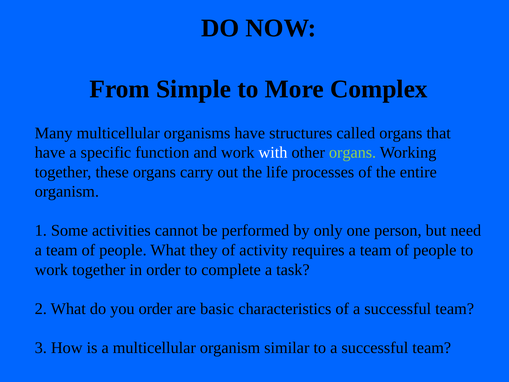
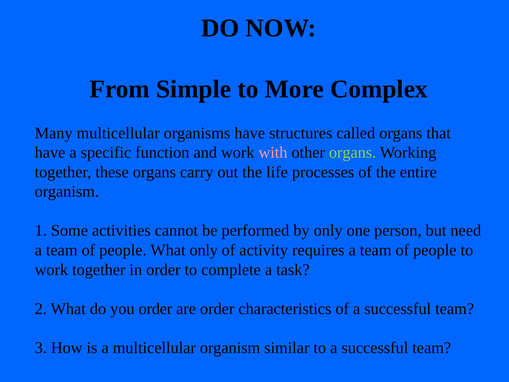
with colour: white -> pink (273, 152)
What they: they -> only (204, 250)
are basic: basic -> order (217, 308)
